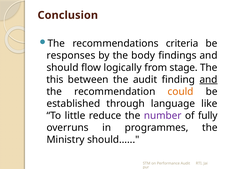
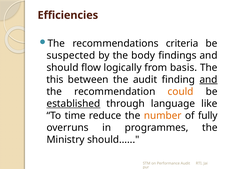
Conclusion: Conclusion -> Efficiencies (68, 15)
responses: responses -> suspected (71, 55)
stage: stage -> basis (184, 67)
established underline: none -> present (73, 103)
little: little -> time (75, 115)
number colour: purple -> orange (163, 115)
